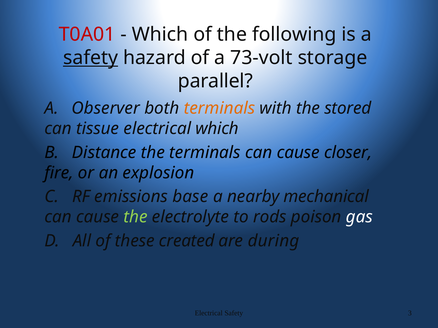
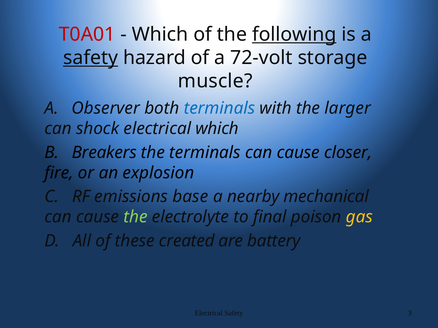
following underline: none -> present (294, 35)
73-volt: 73-volt -> 72-volt (261, 58)
parallel: parallel -> muscle (215, 81)
terminals colour: orange -> blue (219, 108)
stored: stored -> larger (348, 108)
tissue: tissue -> shock (98, 129)
Distance: Distance -> Breakers (104, 153)
rods: rods -> final (270, 217)
gas colour: white -> yellow (359, 217)
during: during -> battery (274, 241)
